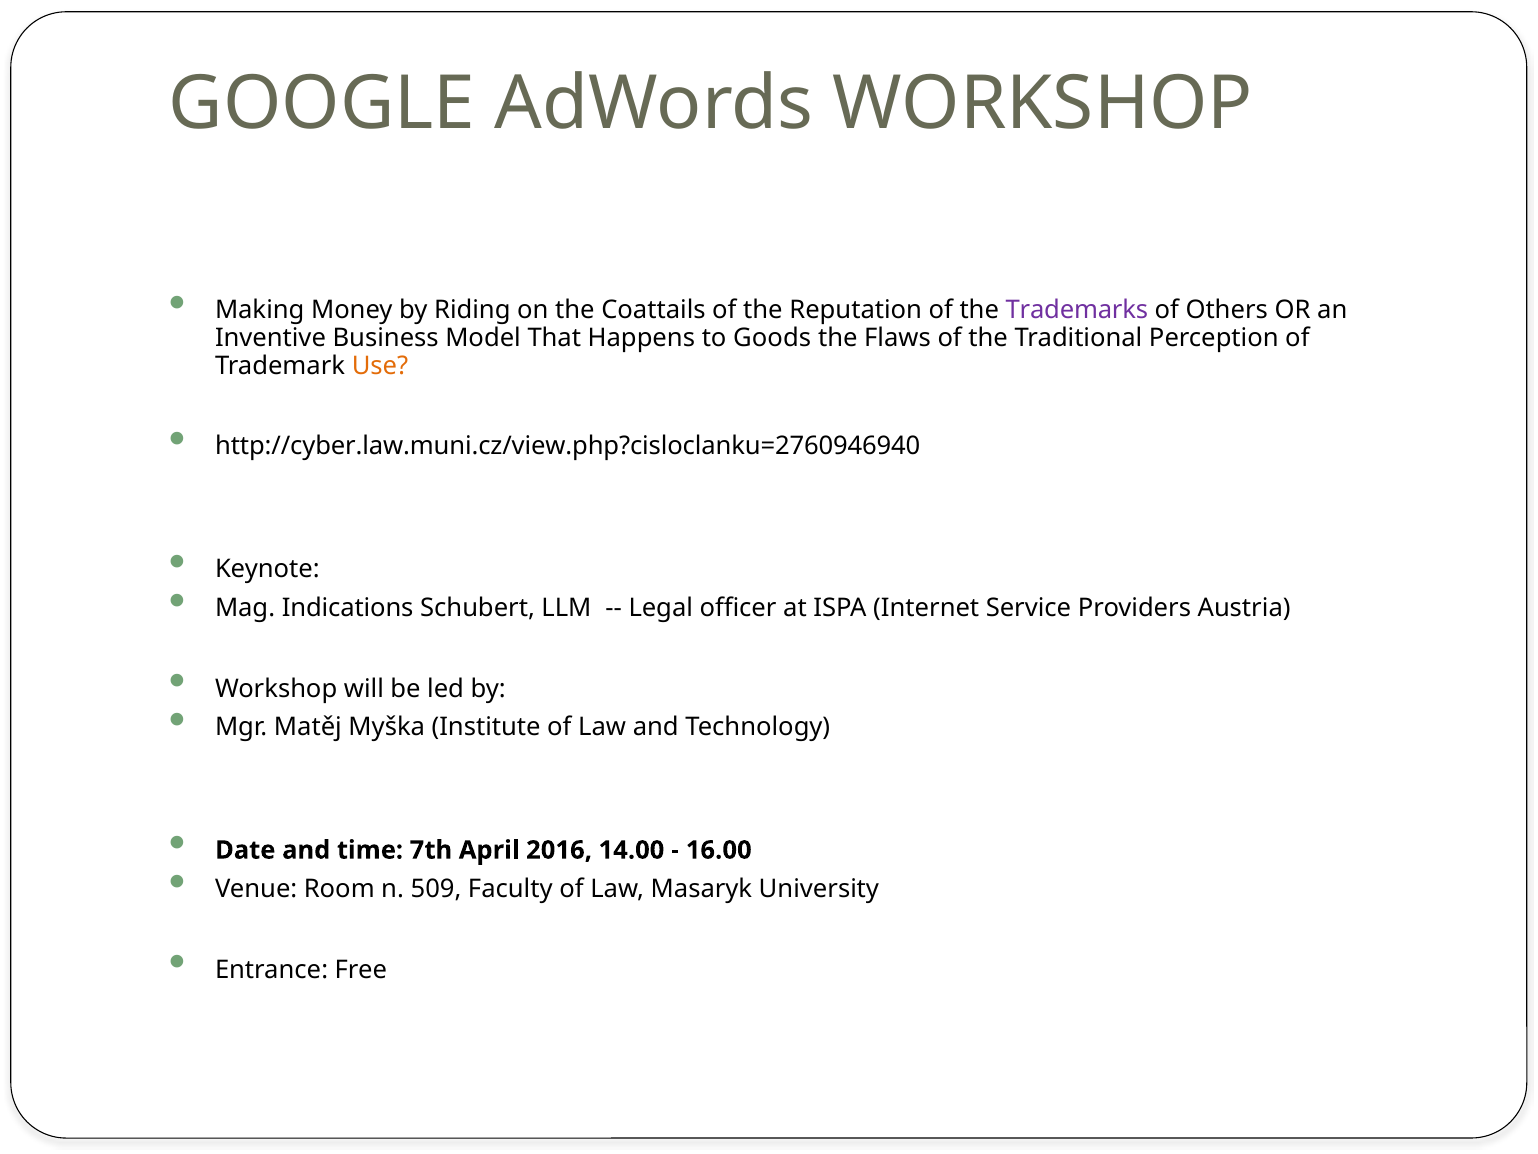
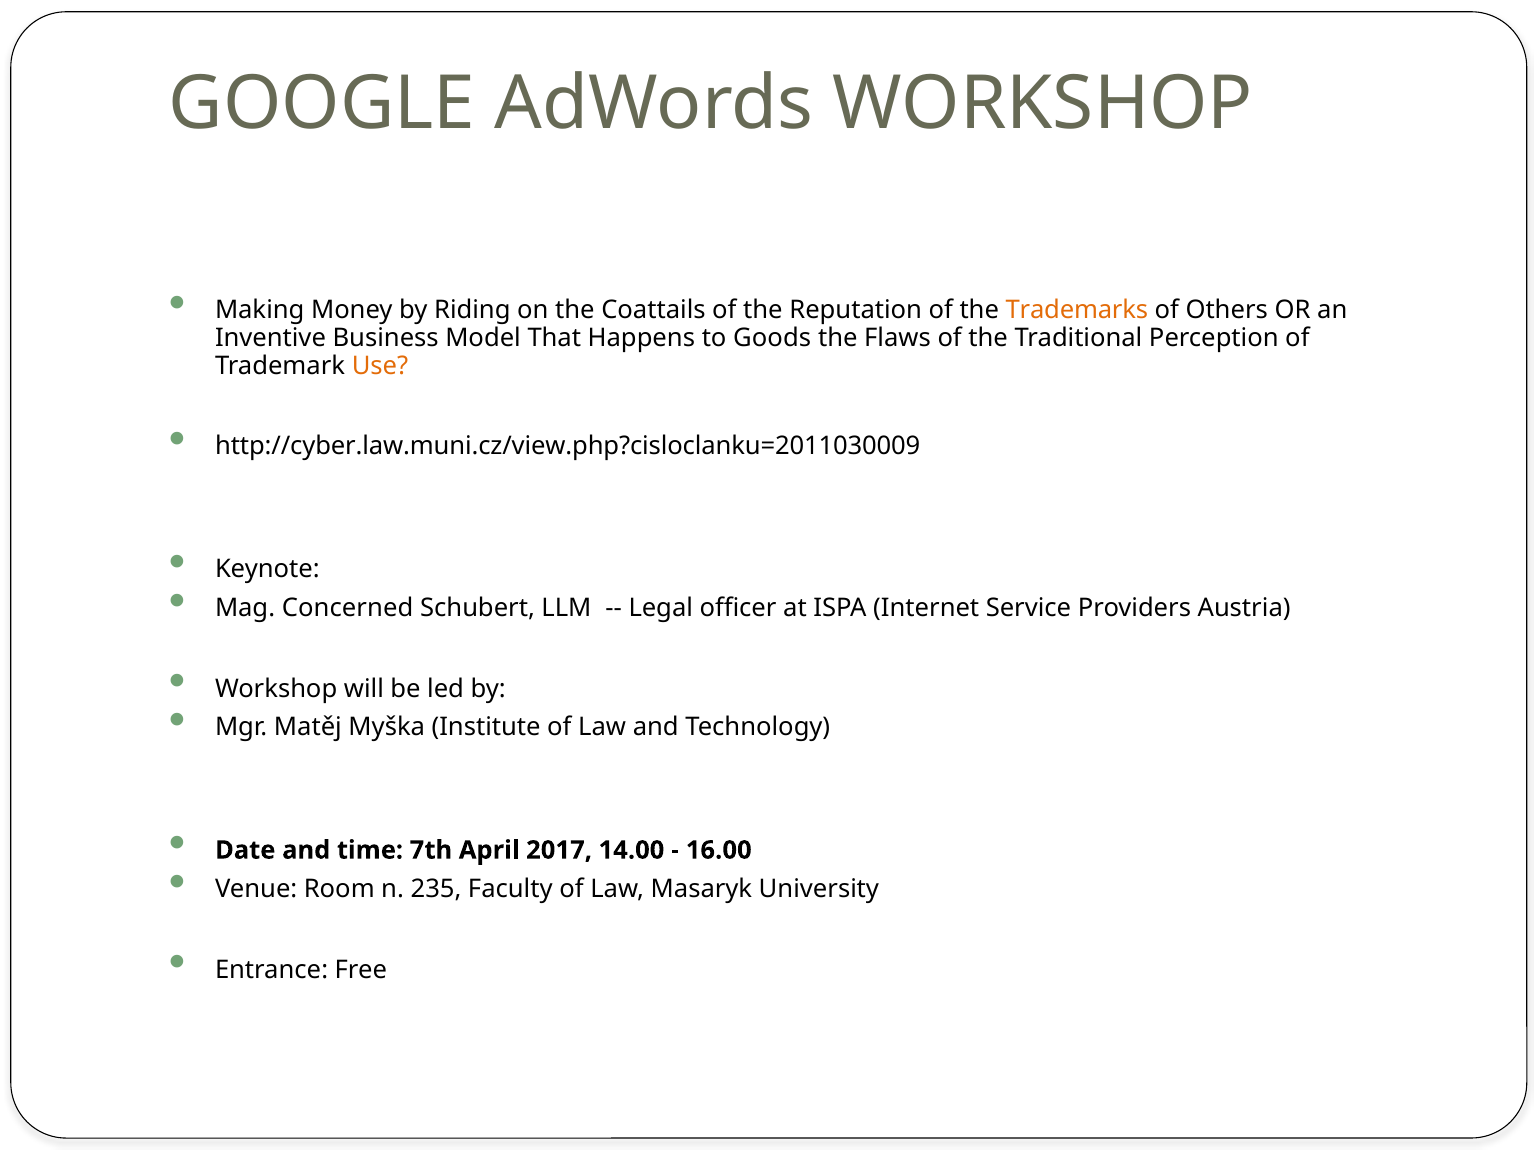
Trademarks colour: purple -> orange (1077, 310)
http://cyber.law.muni.cz/view.php?cisloclanku=2760946940: http://cyber.law.muni.cz/view.php?cisloclanku=2760946940 -> http://cyber.law.muni.cz/view.php?cisloclanku=2011030009 (568, 446)
Indications: Indications -> Concerned (348, 608)
2016: 2016 -> 2017 (559, 850)
509: 509 -> 235 (436, 889)
